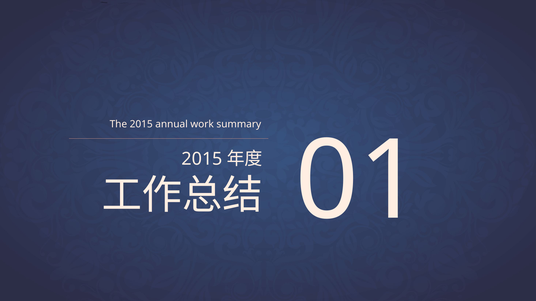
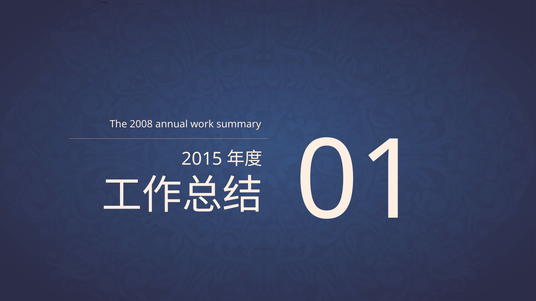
The 2015: 2015 -> 2008 (141, 124)
